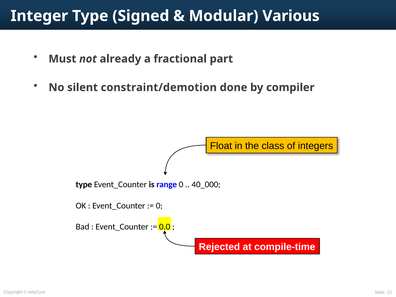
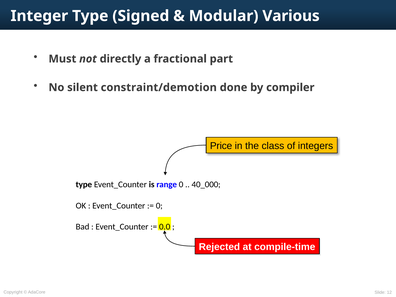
already: already -> directly (120, 59)
Float: Float -> Price (221, 146)
